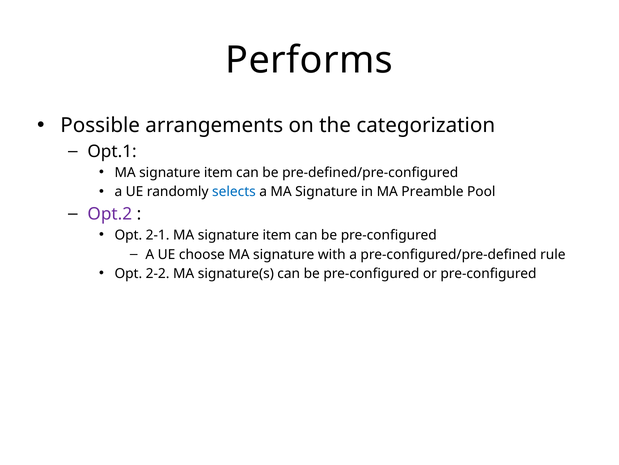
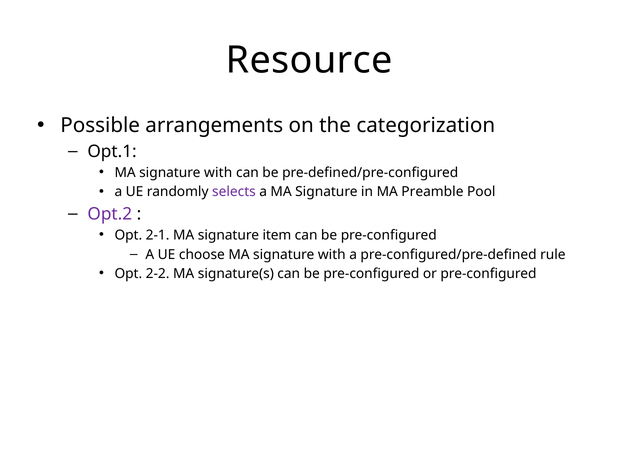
Performs: Performs -> Resource (309, 60)
item: item -> with (218, 172)
selects colour: blue -> purple (234, 191)
